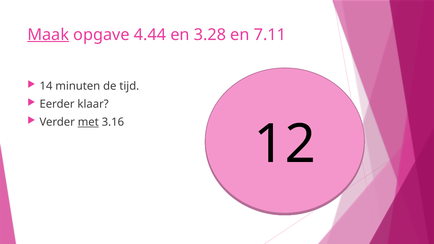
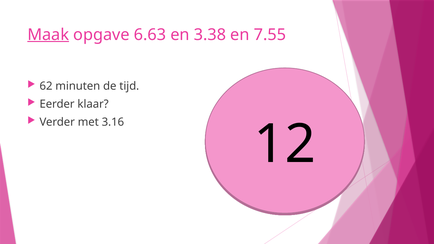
4.44: 4.44 -> 6.63 (150, 35)
3.28: 3.28 -> 3.38 (210, 35)
7.11: 7.11 -> 7.55 (270, 35)
14: 14 -> 62 (46, 86)
met underline: present -> none (88, 122)
